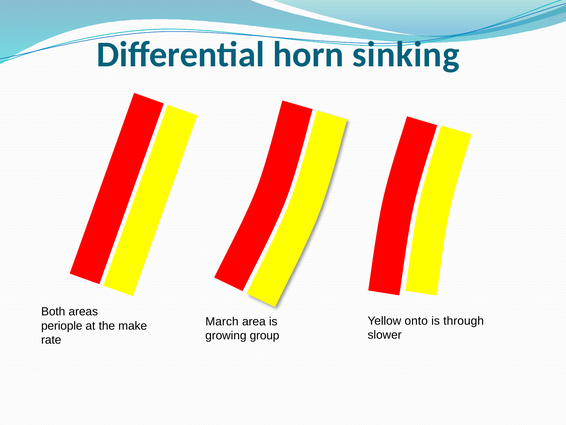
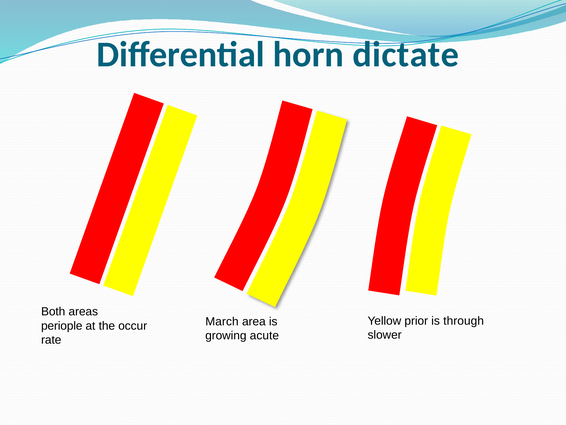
sinking: sinking -> dictate (406, 55)
onto: onto -> prior (416, 320)
make: make -> occur (133, 326)
group: group -> acute (264, 335)
